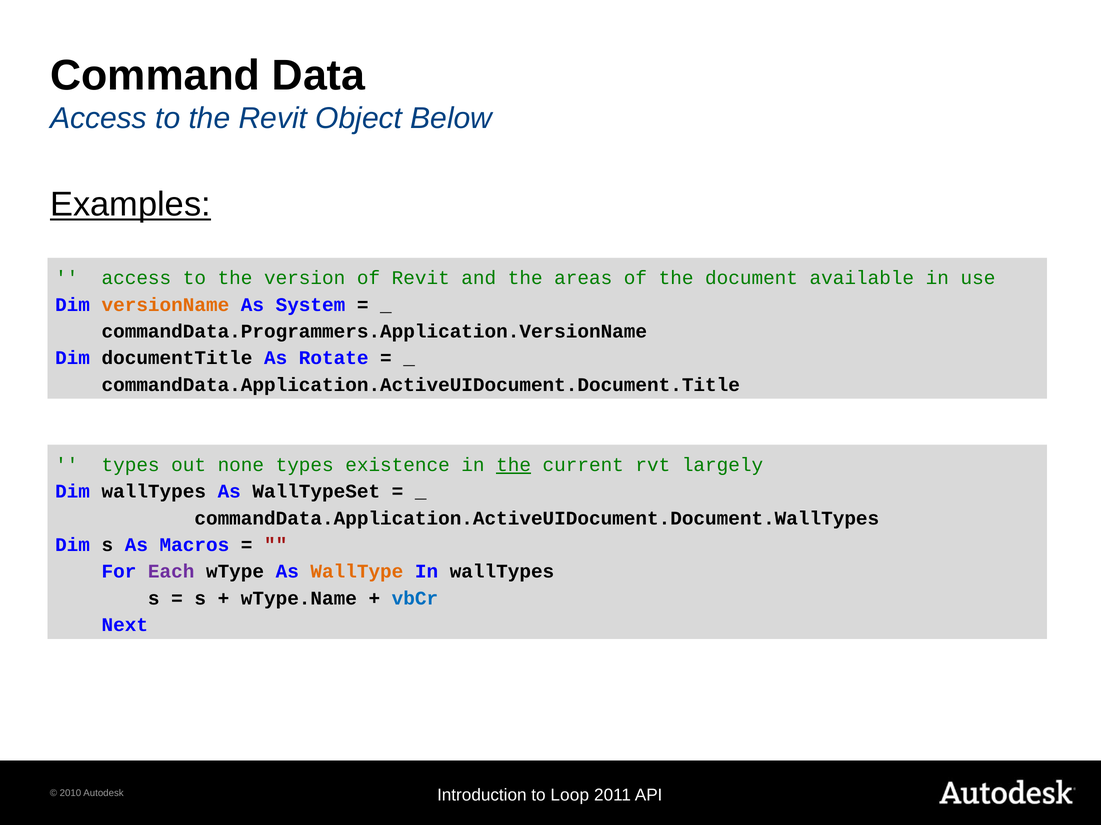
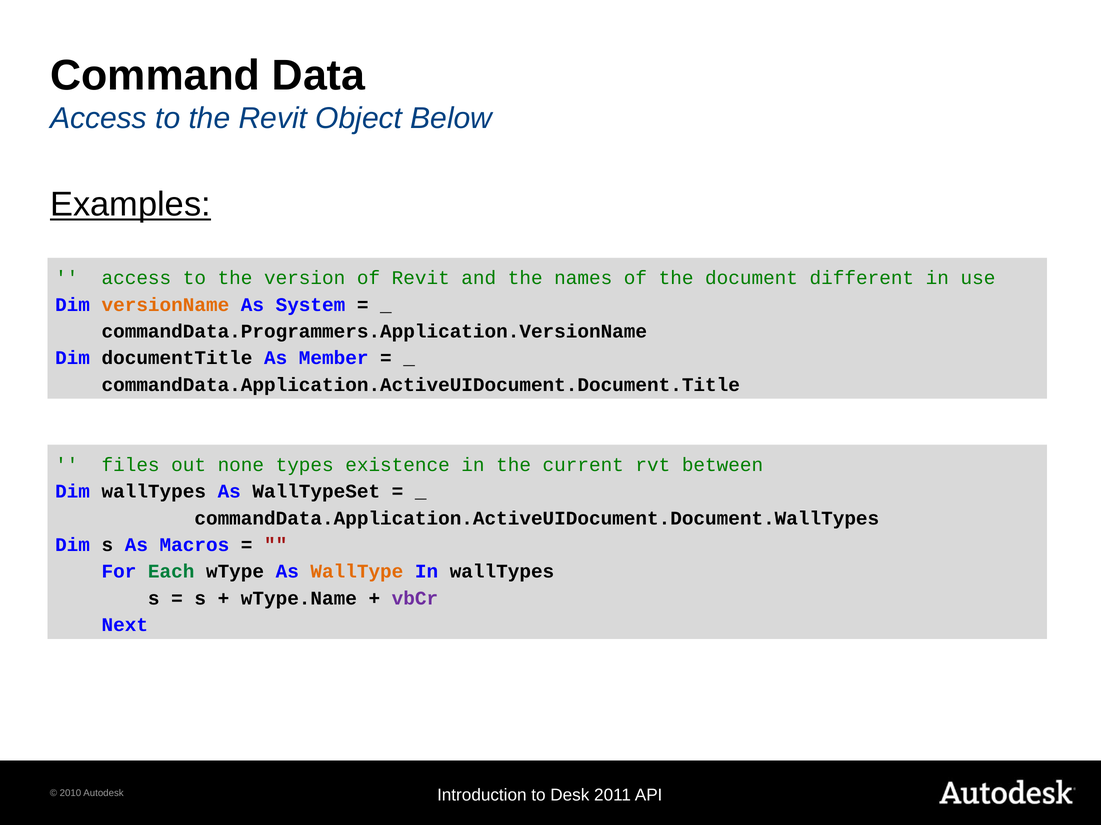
areas: areas -> names (583, 278)
available: available -> different (862, 278)
Rotate: Rotate -> Member (334, 358)
types: types -> files (131, 465)
the underline: present -> none (514, 465)
largely: largely -> between (723, 465)
Each colour: purple -> green (171, 572)
vbCr colour: blue -> purple (415, 599)
Loop: Loop -> Desk (570, 796)
